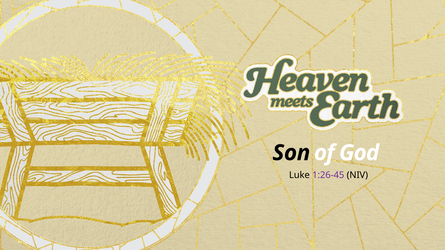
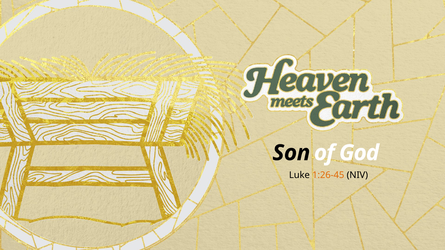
1:26-45 colour: purple -> orange (328, 175)
